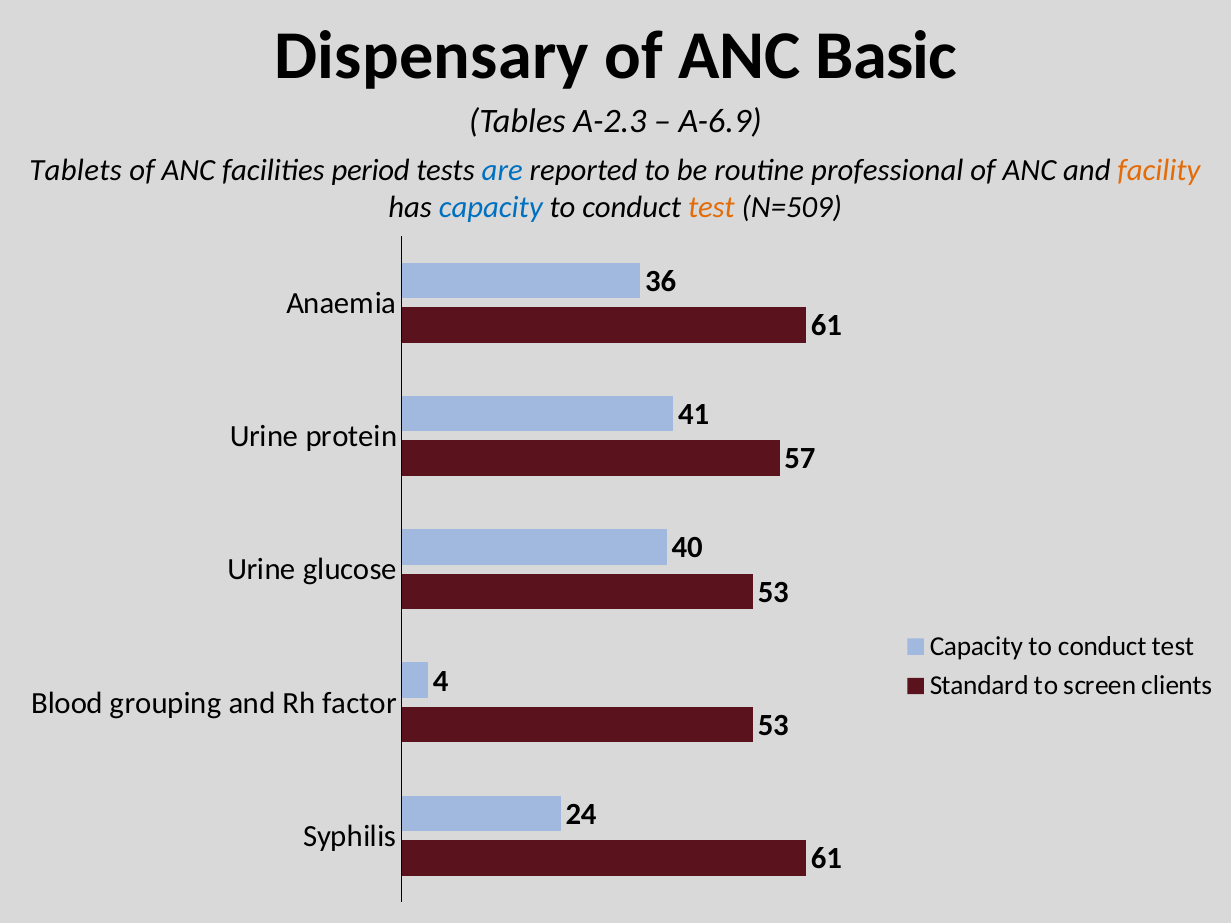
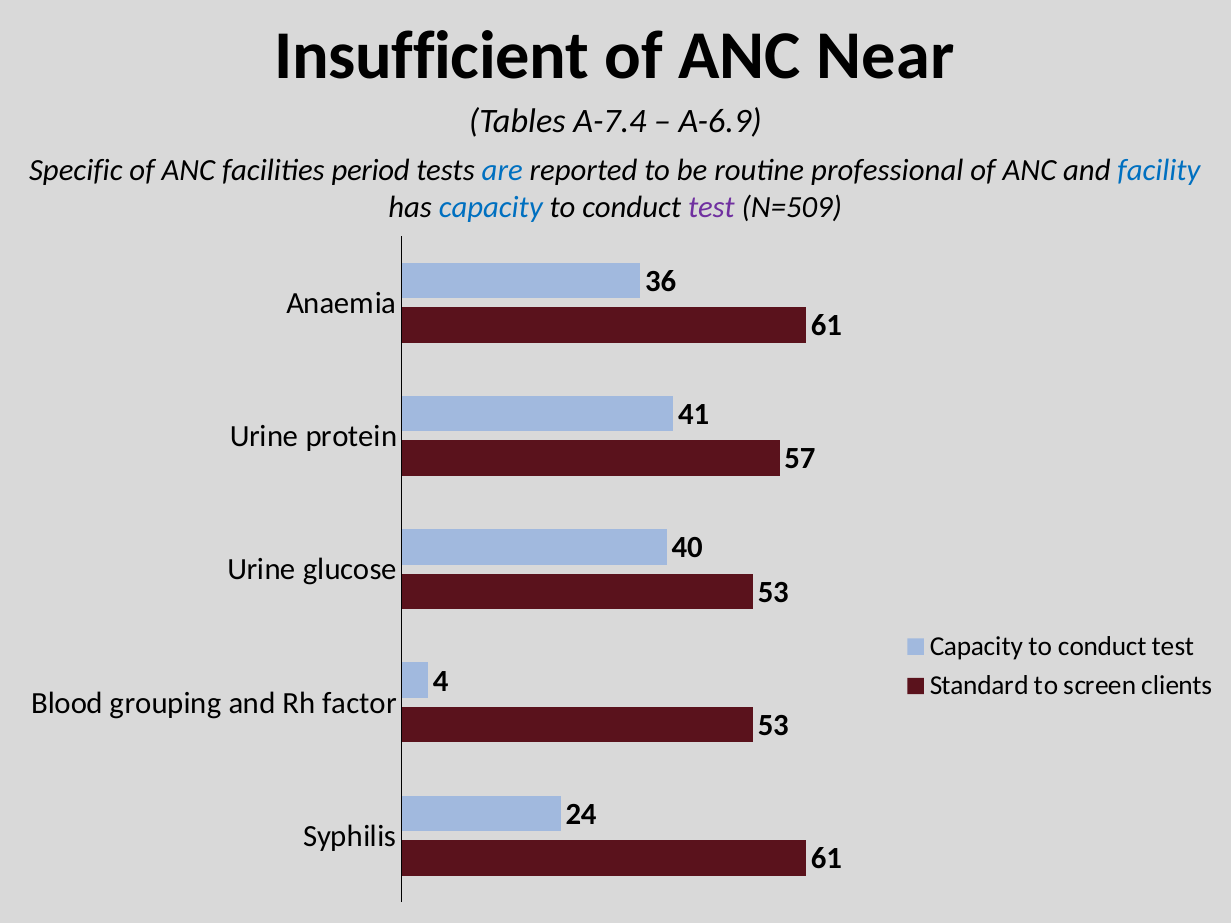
Dispensary: Dispensary -> Insufficient (432, 56)
Basic: Basic -> Near (886, 56)
A-2.3: A-2.3 -> A-7.4 (610, 121)
Tablets: Tablets -> Specific (76, 170)
facility colour: orange -> blue (1159, 170)
test colour: orange -> purple (711, 207)
